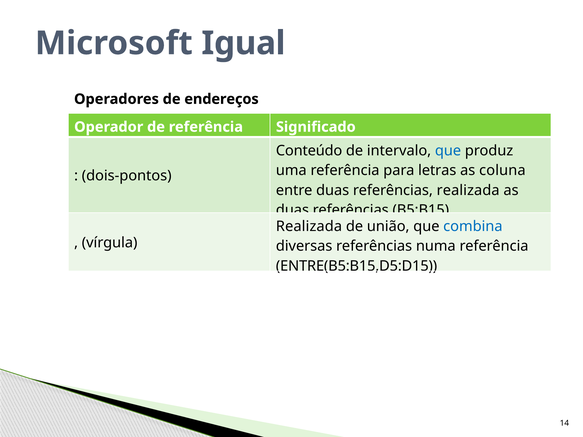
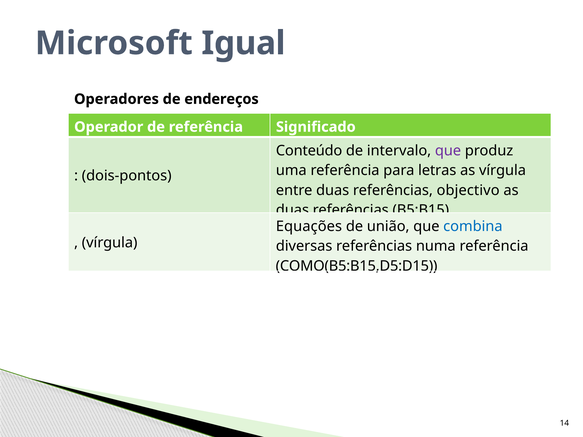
que colour: blue -> purple (448, 151)
as coluna: coluna -> vírgula (502, 170)
referências realizada: realizada -> objectivo (468, 190)
Realizada: Realizada -> Equações (309, 226)
ENTRE(B5:B15,D5:D15: ENTRE(B5:B15,D5:D15 -> COMO(B5:B15,D5:D15 (357, 266)
